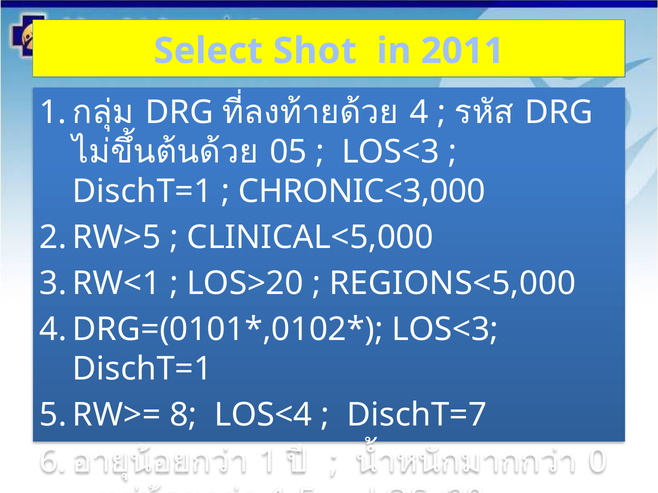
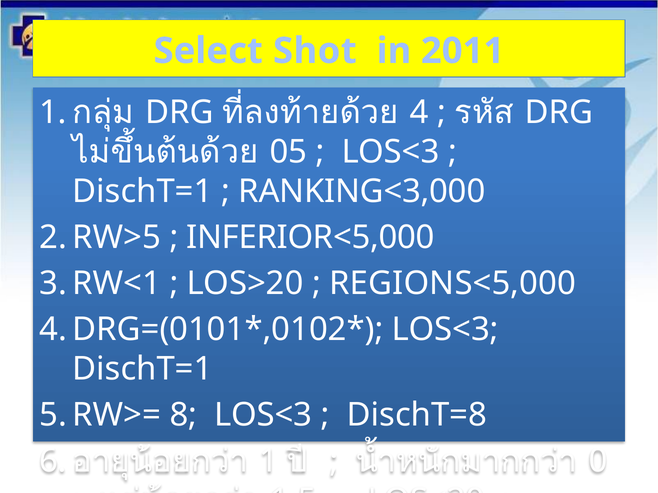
CHRONIC<3,000: CHRONIC<3,000 -> RANKING<3,000 (362, 192)
CLINICAL<5,000: CLINICAL<5,000 -> INFERIOR<5,000 (310, 238)
8 LOS<4: LOS<4 -> LOS<3 (263, 415)
DischT=7: DischT=7 -> DischT=8 (417, 415)
